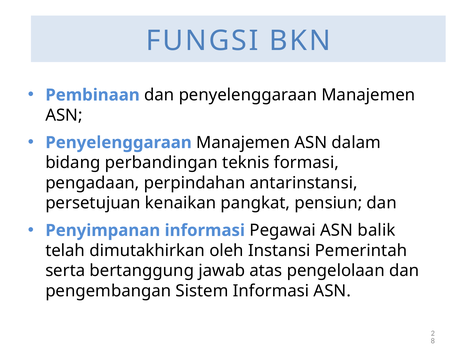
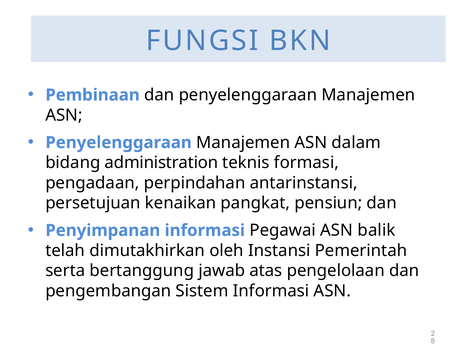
perbandingan: perbandingan -> administration (161, 163)
